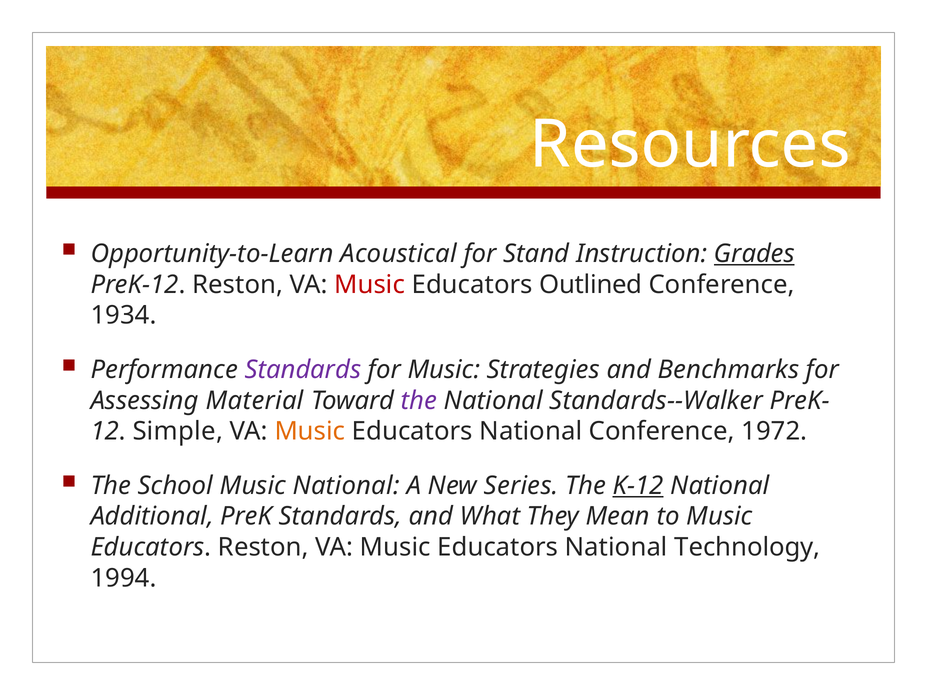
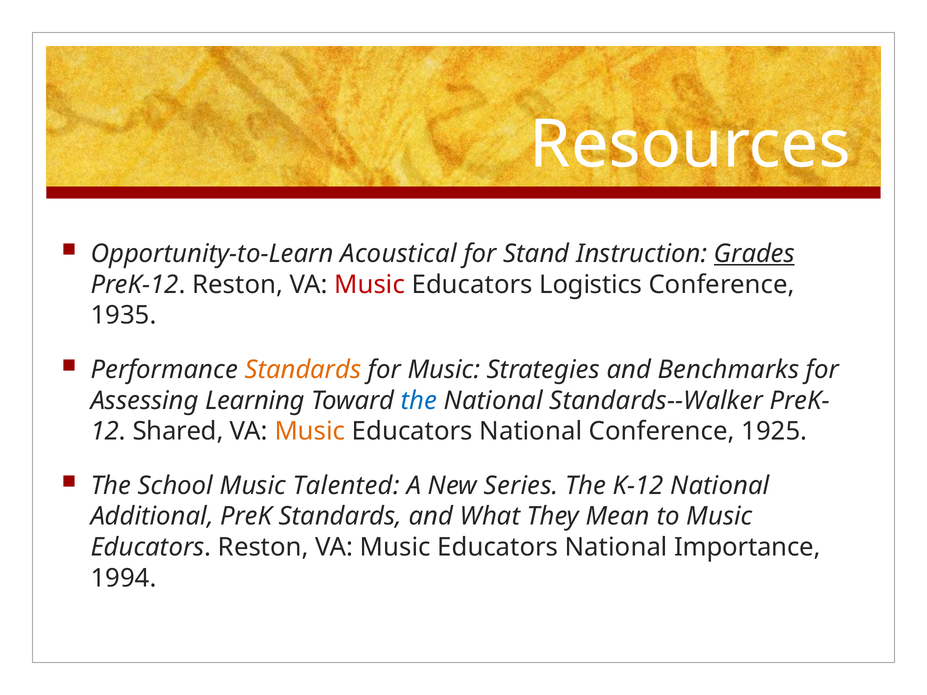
Outlined: Outlined -> Logistics (591, 285)
1934: 1934 -> 1935 (123, 316)
Standards colour: purple -> orange (303, 370)
Material: Material -> Learning (255, 401)
the colour: purple -> blue (419, 401)
Simple: Simple -> Shared (178, 432)
1972: 1972 -> 1925 (774, 432)
Music National: National -> Talented (346, 486)
K-12 underline: present -> none (638, 486)
Technology: Technology -> Importance (747, 548)
